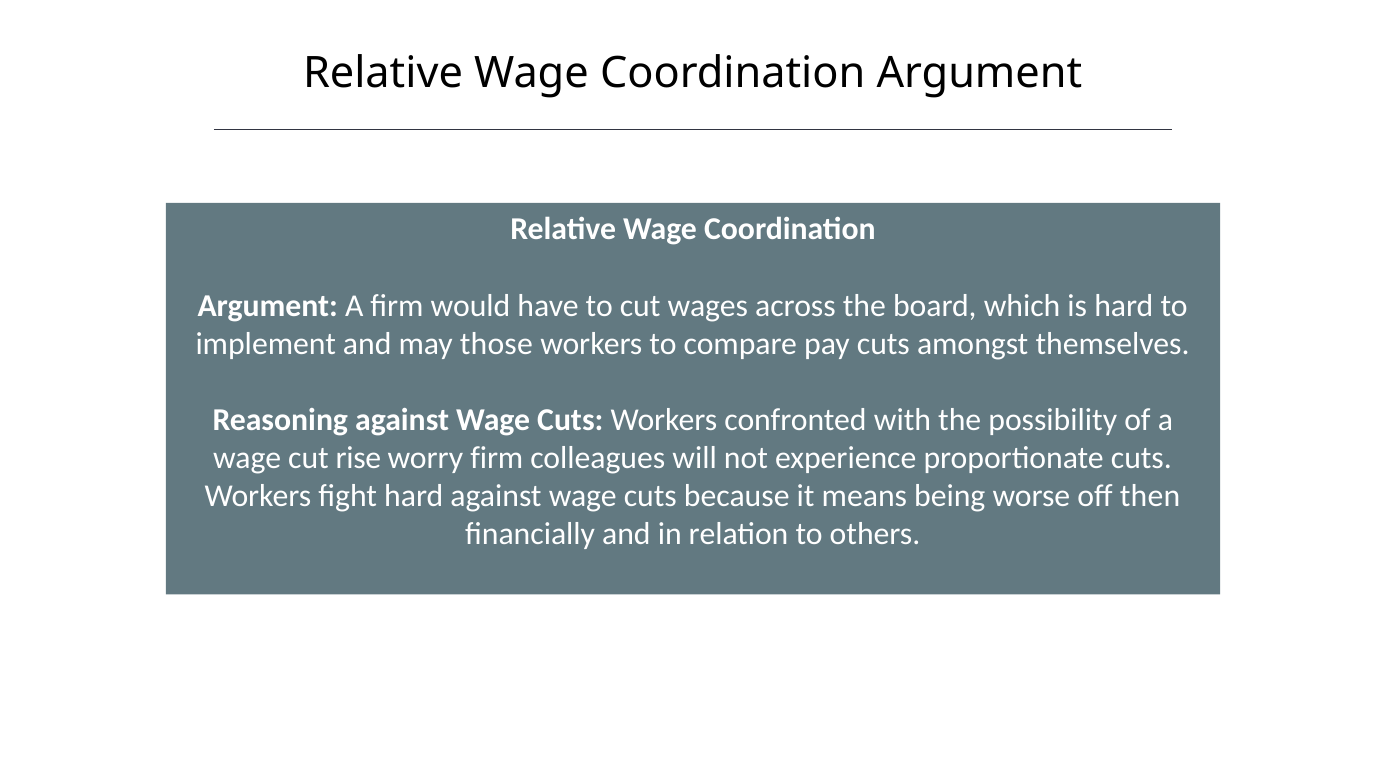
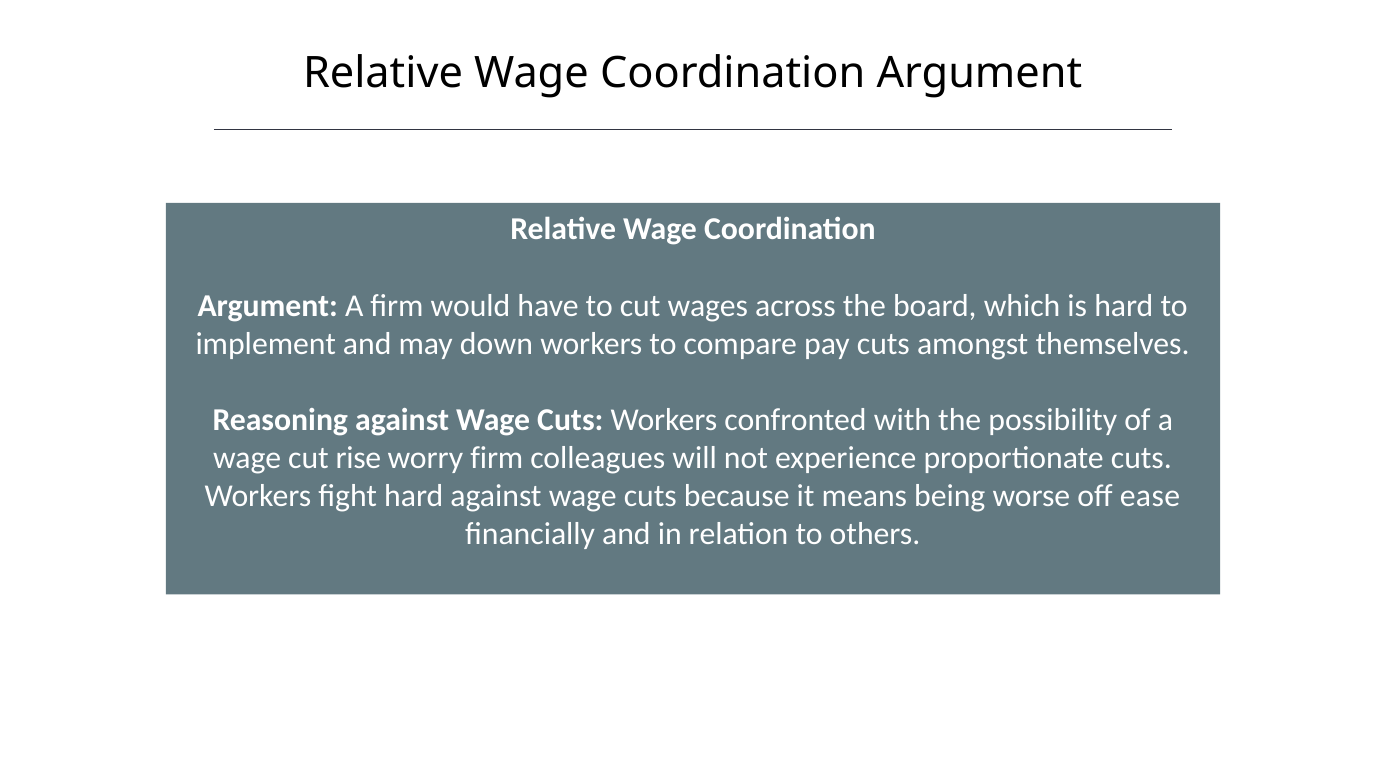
those: those -> down (496, 343)
then: then -> ease (1150, 496)
